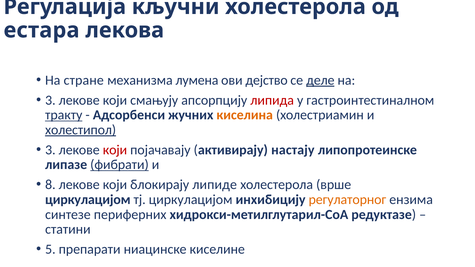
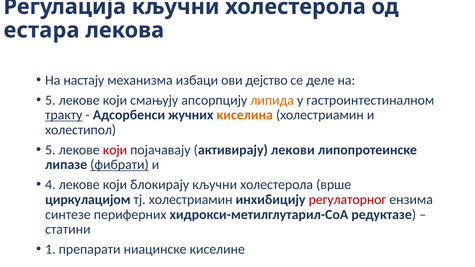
стране: стране -> настају (84, 80)
лумена: лумена -> избаци (197, 80)
деле underline: present -> none (320, 80)
3: 3 -> 5 (50, 100)
липида colour: red -> orange (272, 100)
холестипол underline: present -> none (81, 130)
3: 3 -> 5 (50, 150)
настају: настају -> лекови (293, 150)
8: 8 -> 4 (50, 185)
блокирају липиде: липиде -> кључни (215, 185)
тј циркулацијом: циркулацијом -> холестриамин (191, 200)
регулаторног colour: orange -> red (347, 200)
5: 5 -> 1 (50, 249)
